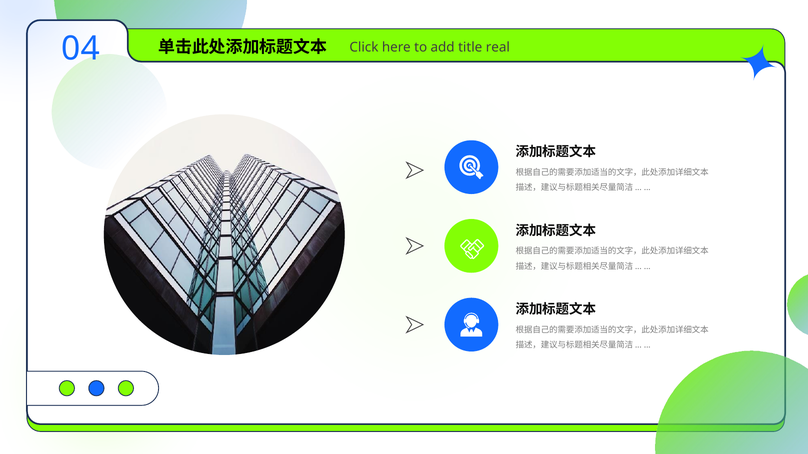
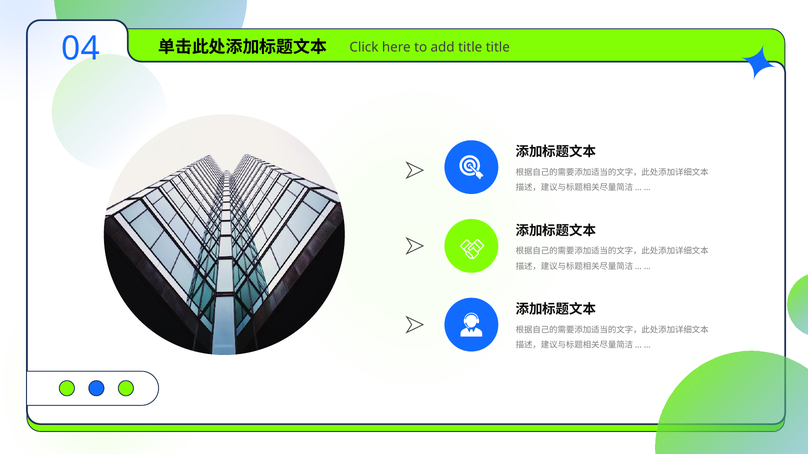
title real: real -> title (498, 48)
